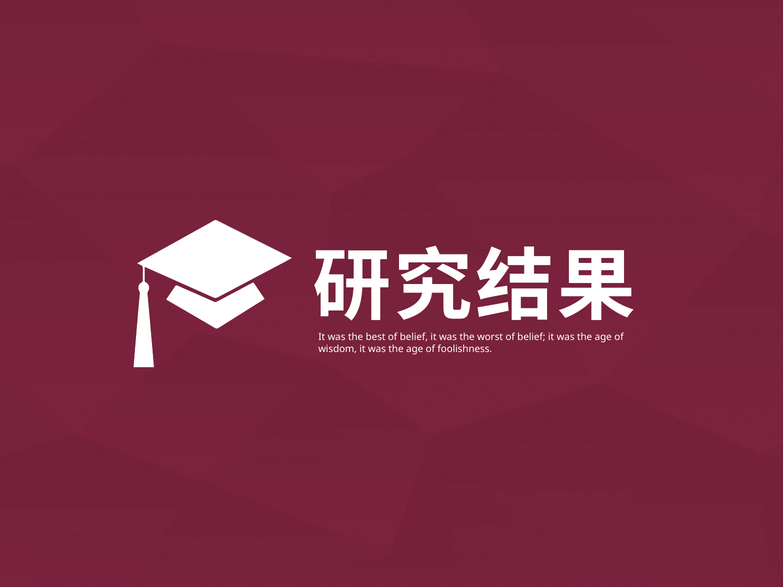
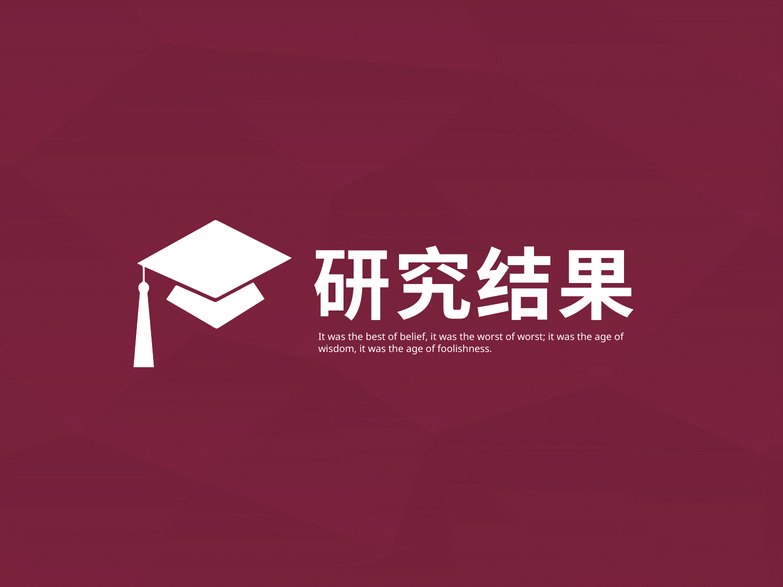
worst of belief: belief -> worst (531, 337)
